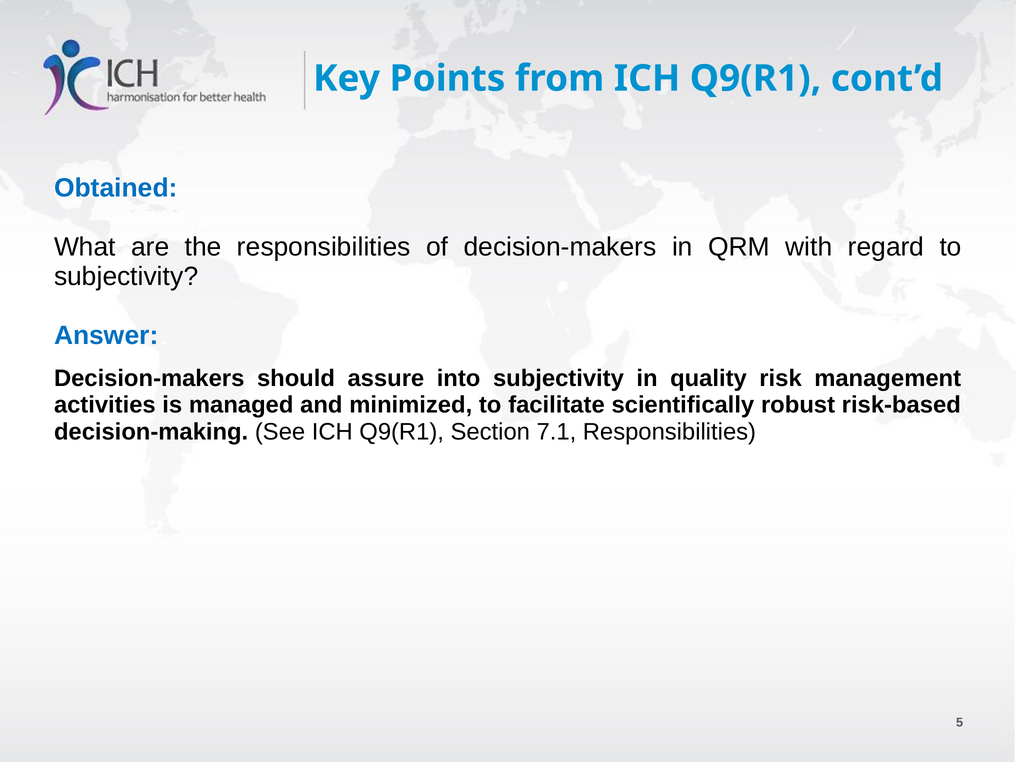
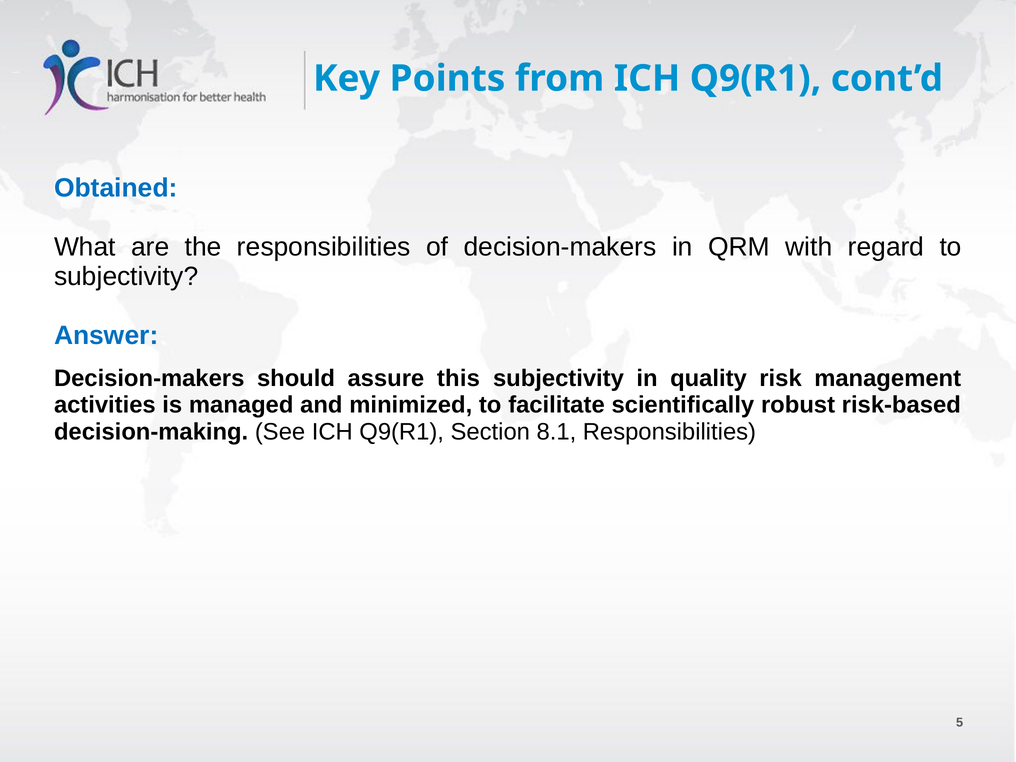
into: into -> this (458, 379)
7.1: 7.1 -> 8.1 (556, 432)
